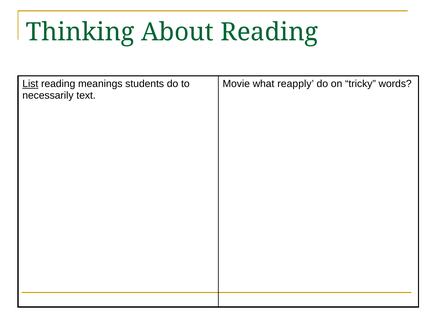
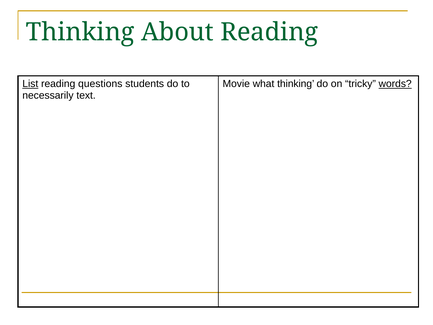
meanings: meanings -> questions (100, 84)
what reapply: reapply -> thinking (296, 84)
words underline: none -> present (395, 84)
